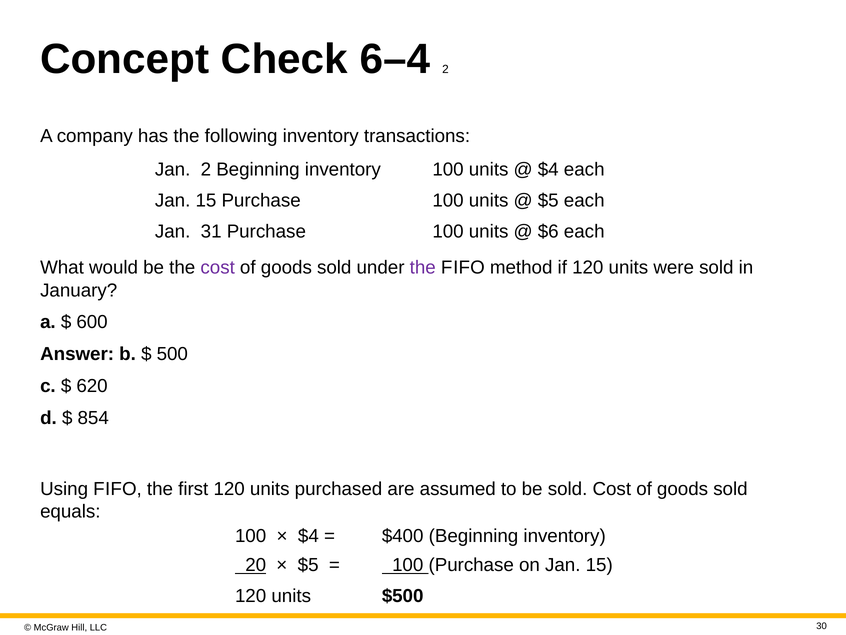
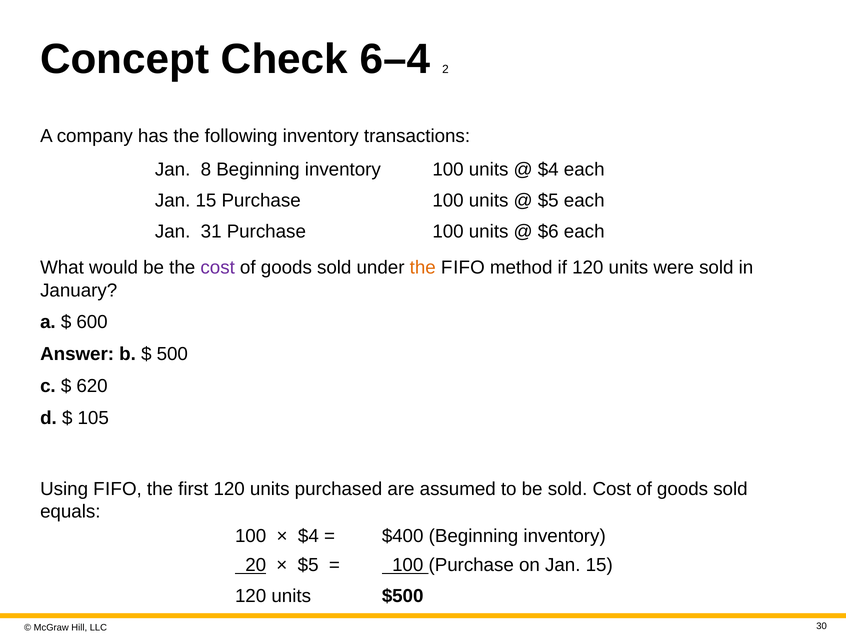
Jan 2: 2 -> 8 (206, 169)
the colour: purple -> orange (423, 268)
854: 854 -> 105 (93, 418)
